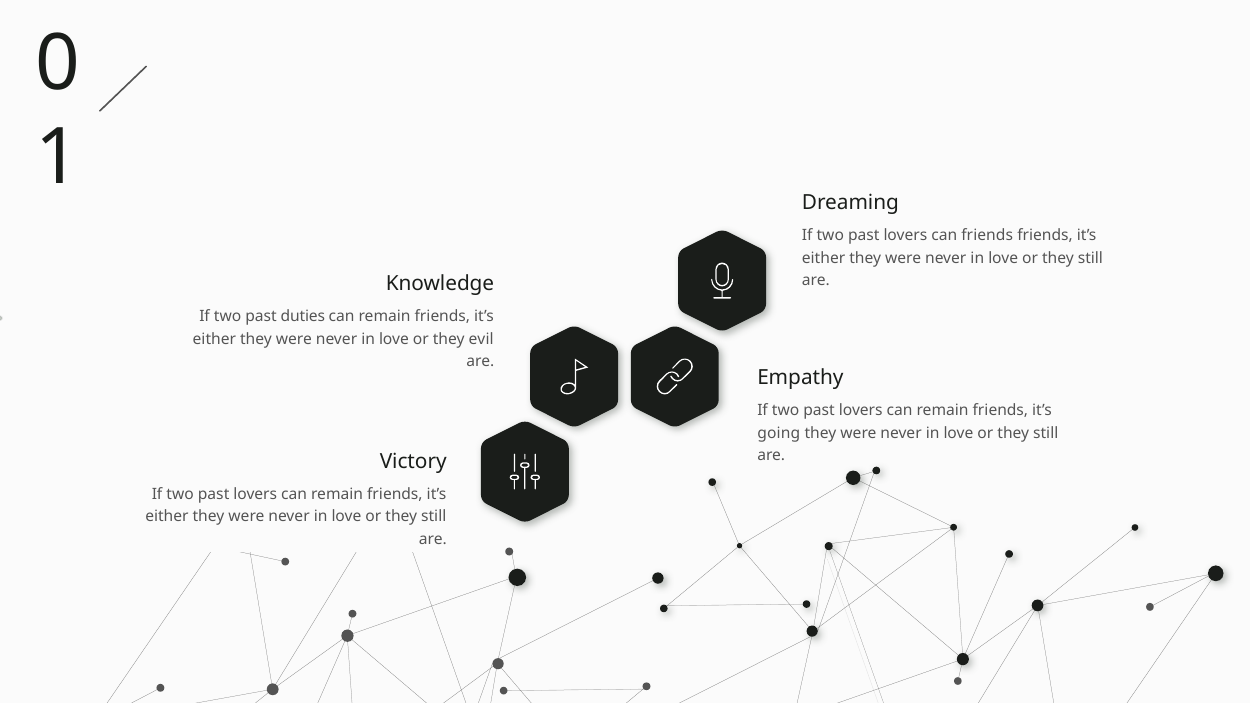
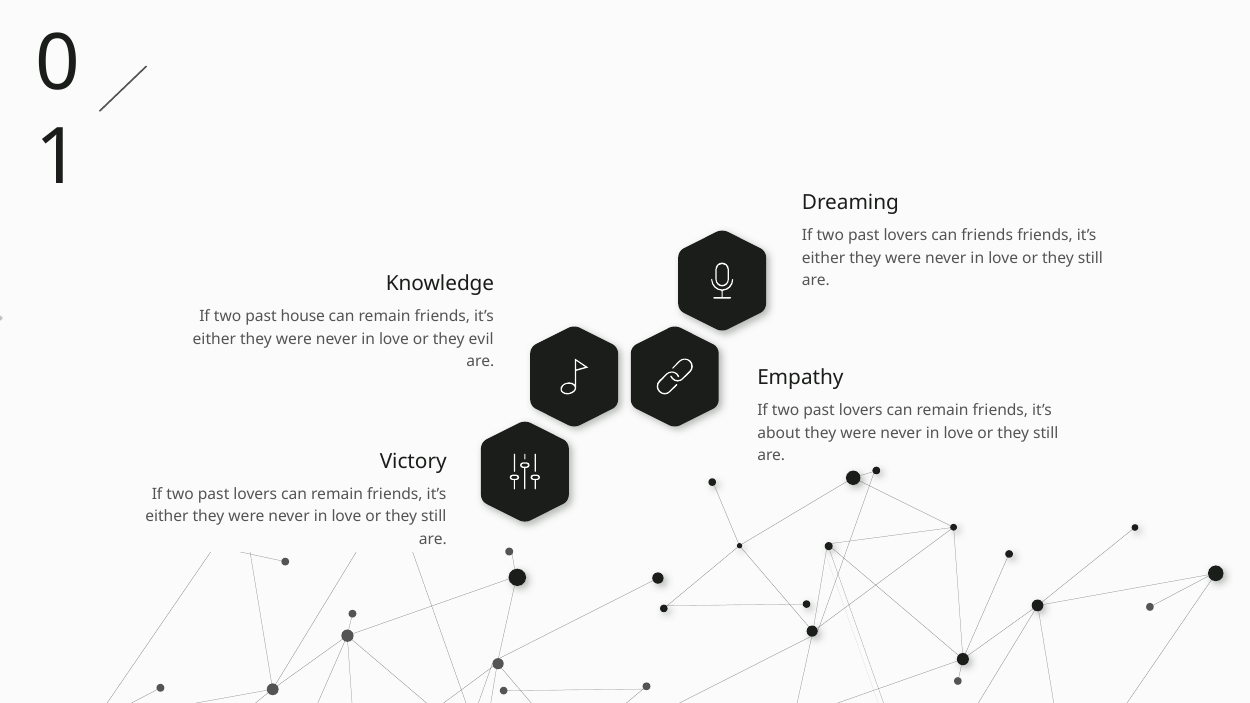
duties: duties -> house (303, 317)
going: going -> about (779, 433)
